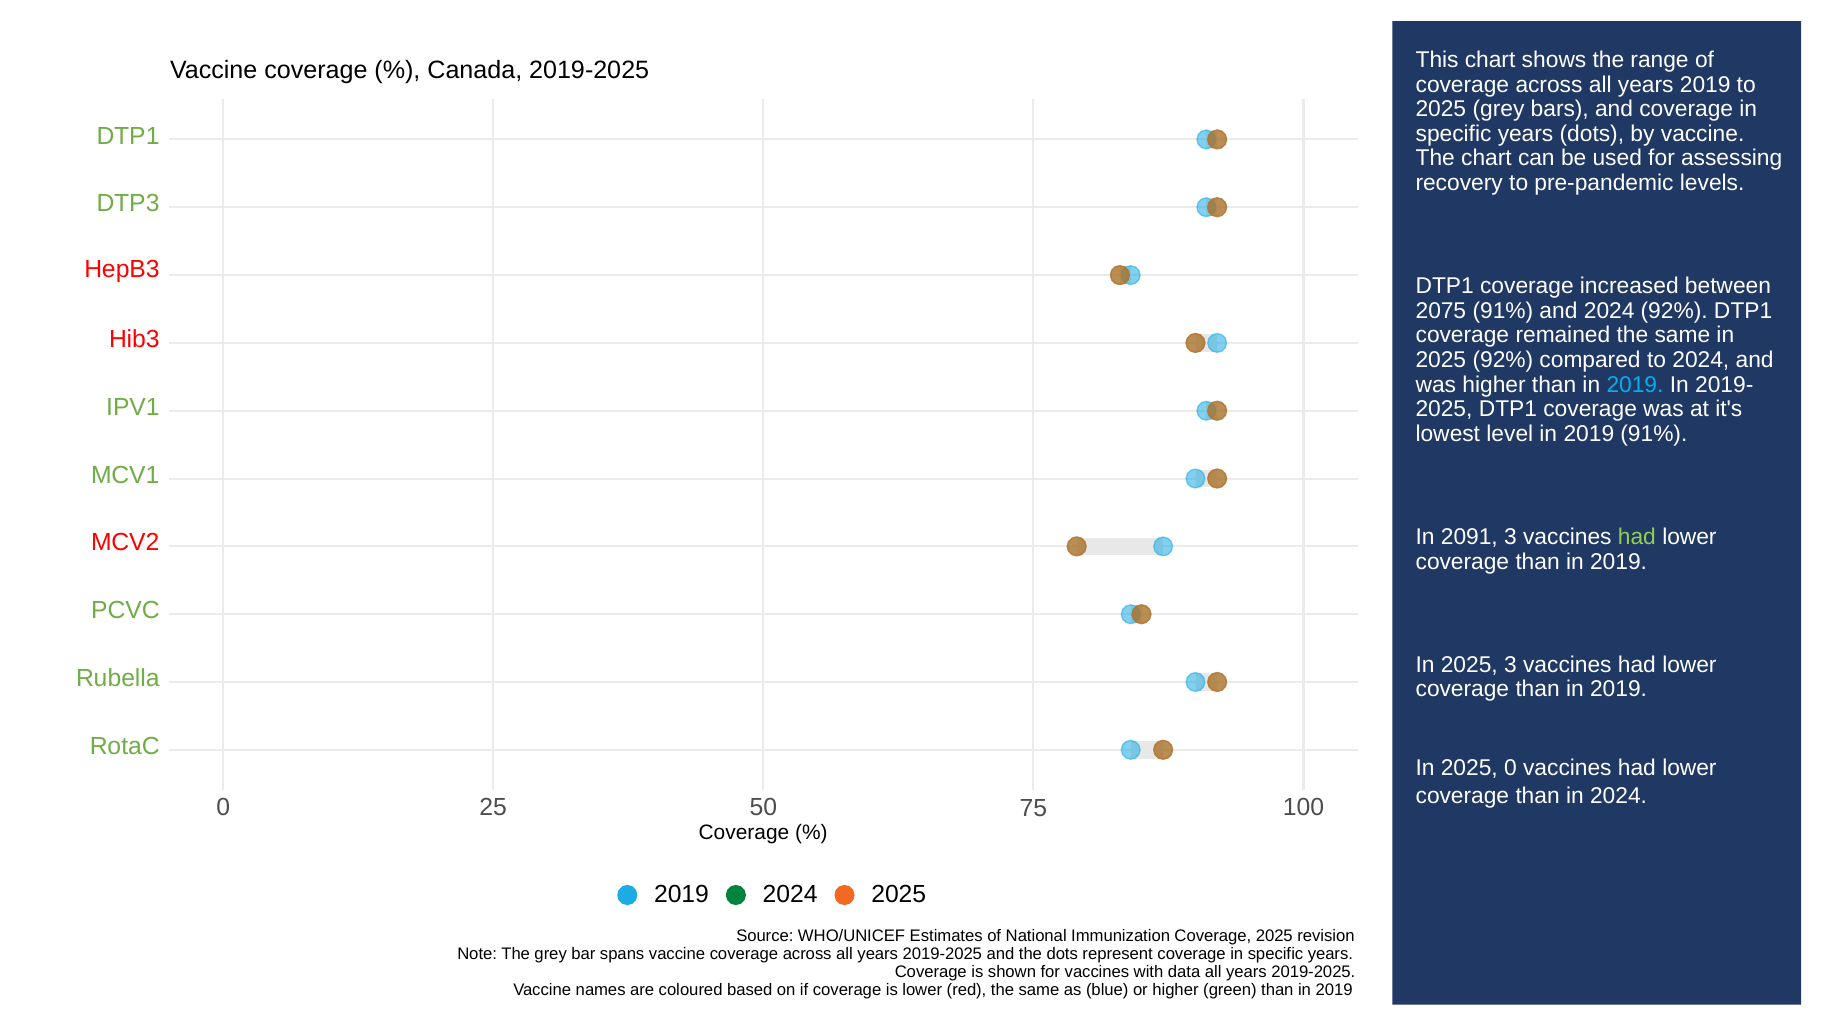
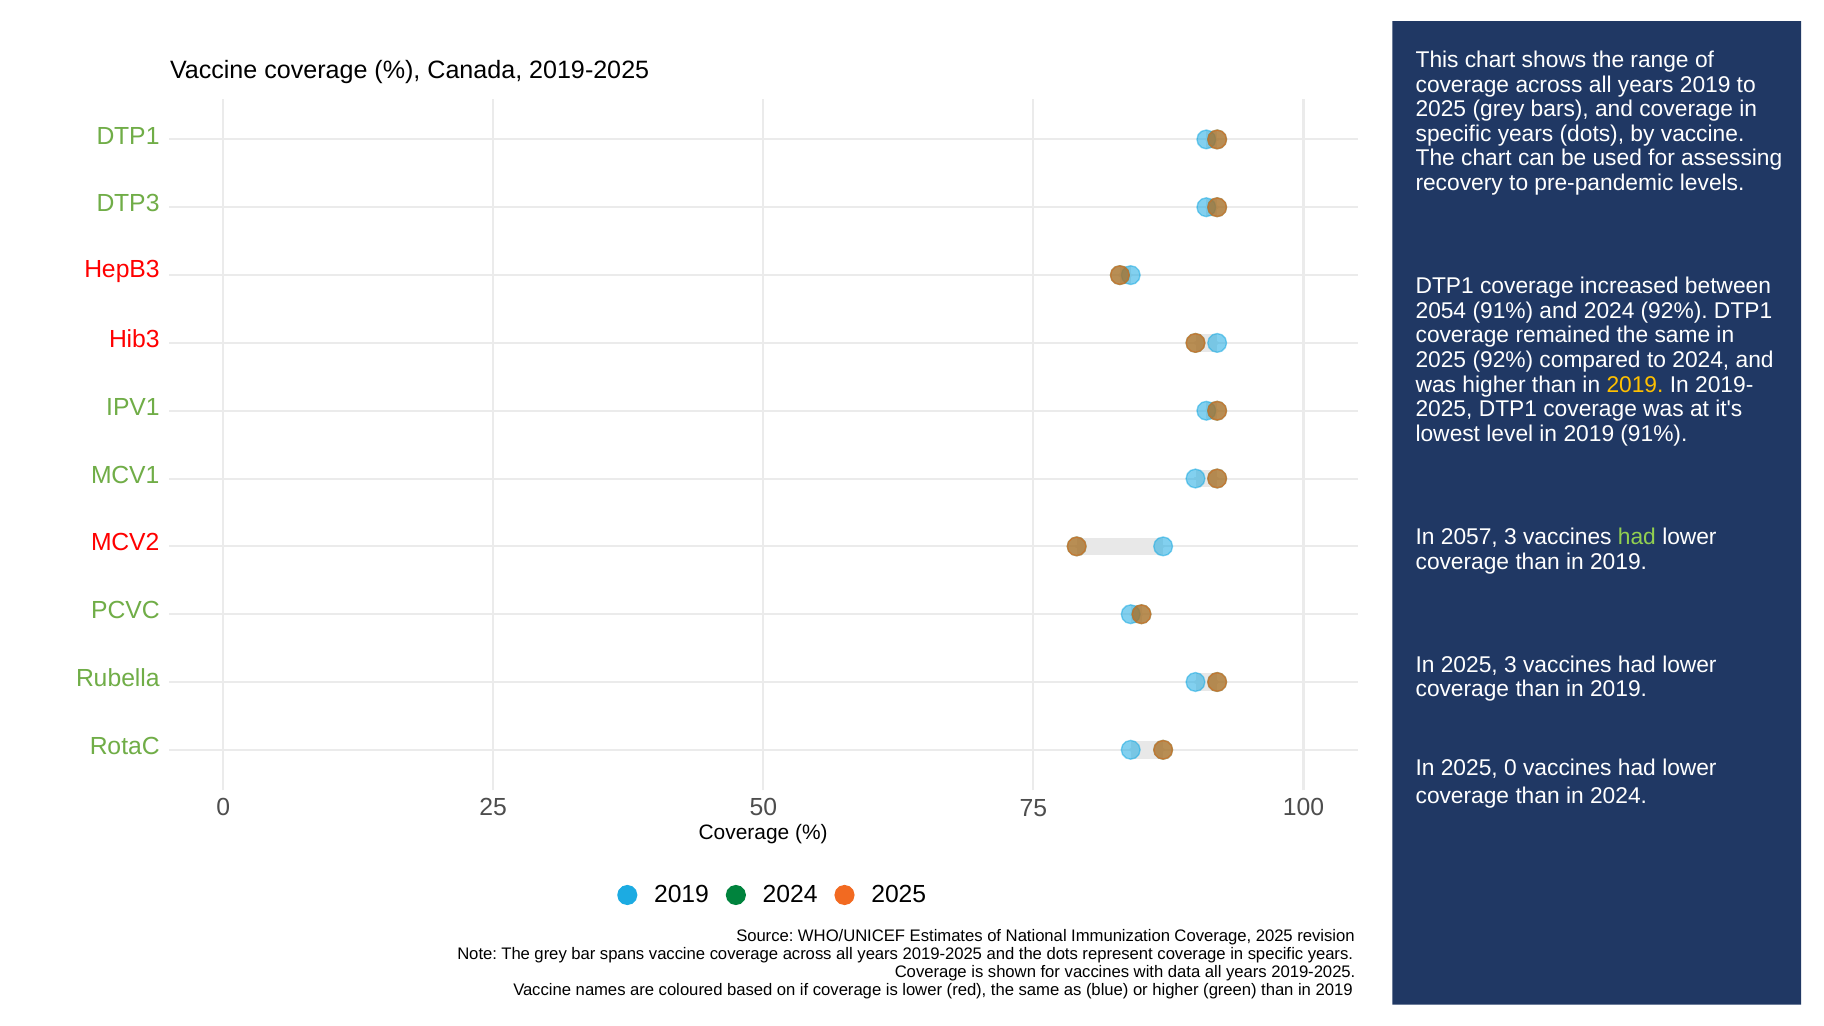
2075: 2075 -> 2054 (1441, 311)
2019 colour: light blue -> yellow (1635, 385)
2091: 2091 -> 2057 (1469, 537)
